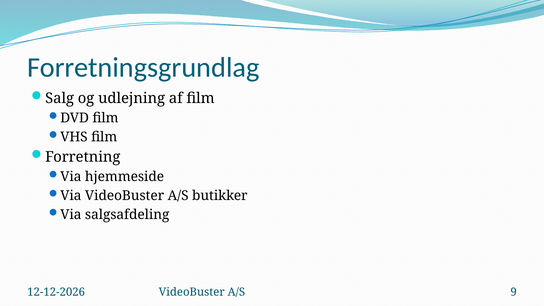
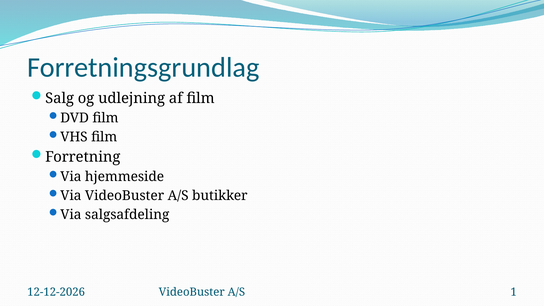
9: 9 -> 1 (514, 292)
